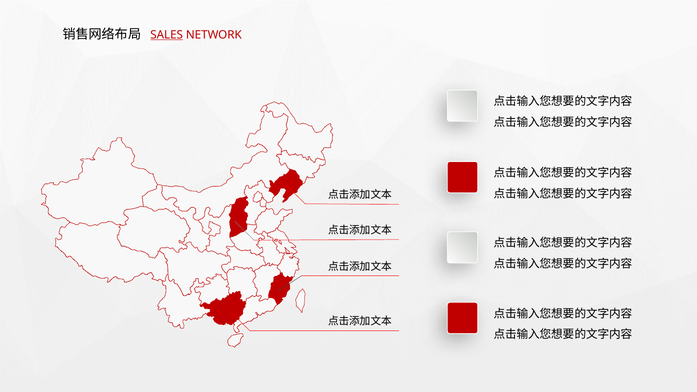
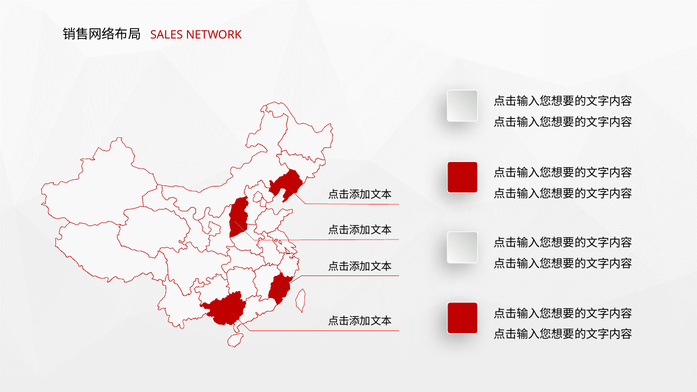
SALES underline: present -> none (167, 35)
